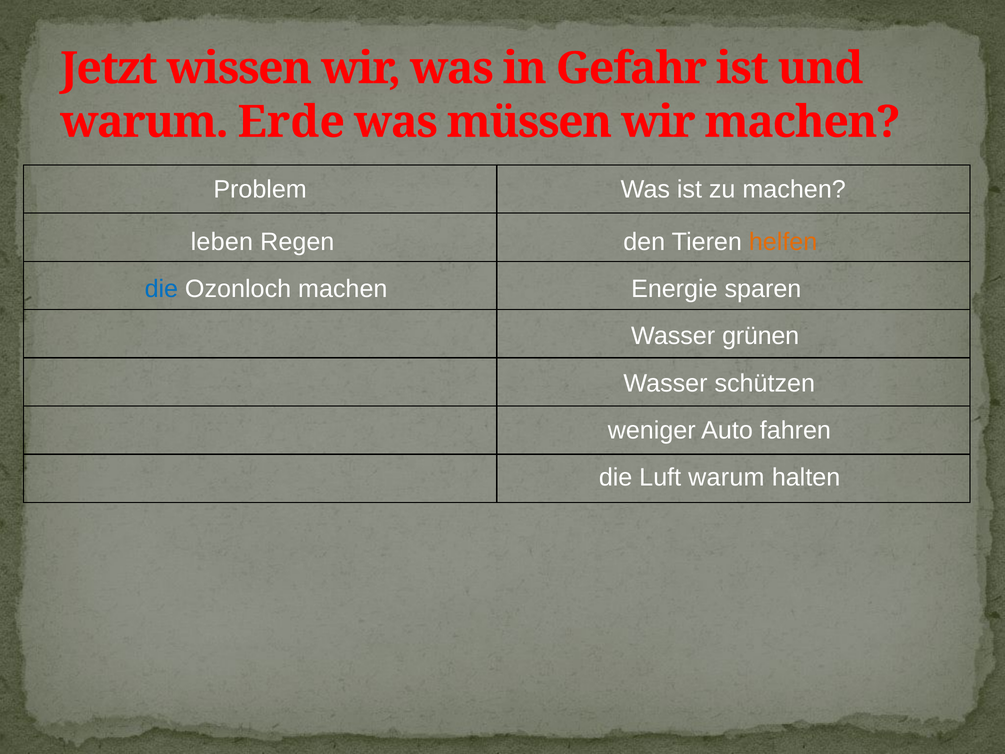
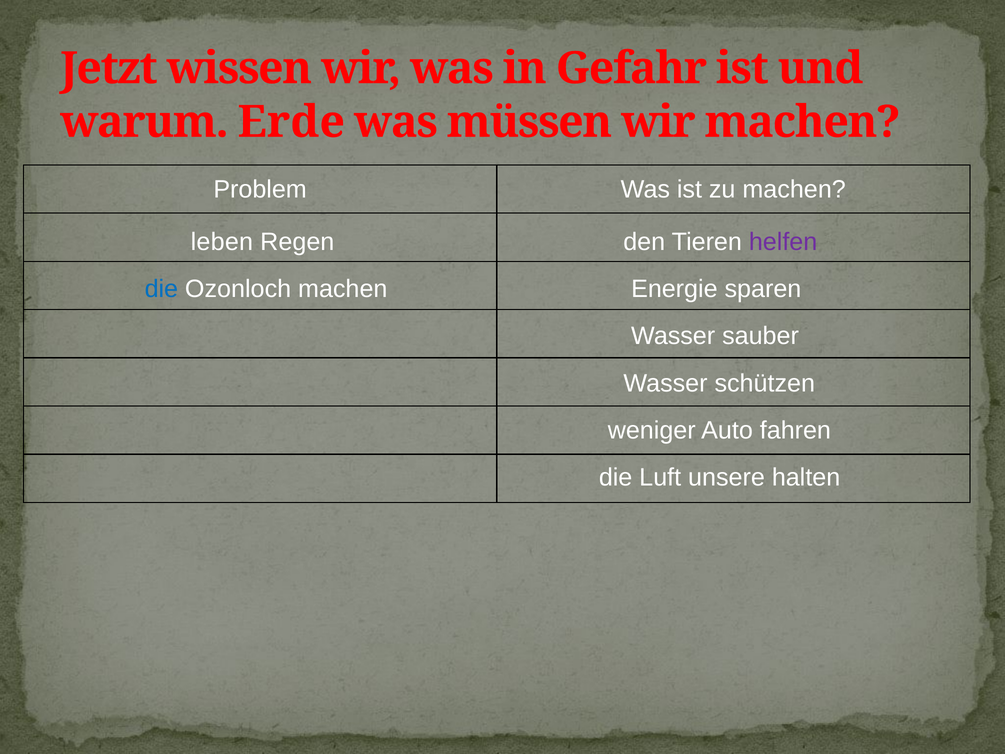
helfen colour: orange -> purple (783, 242)
grünen: grünen -> sauber (761, 336)
Luft warum: warum -> unsere (726, 477)
